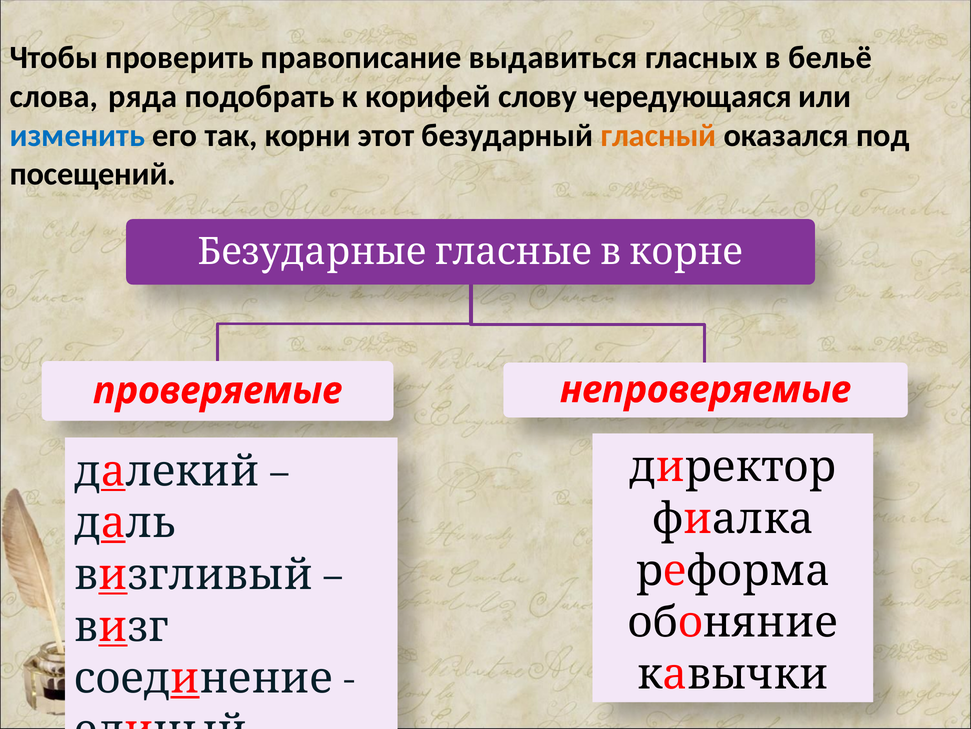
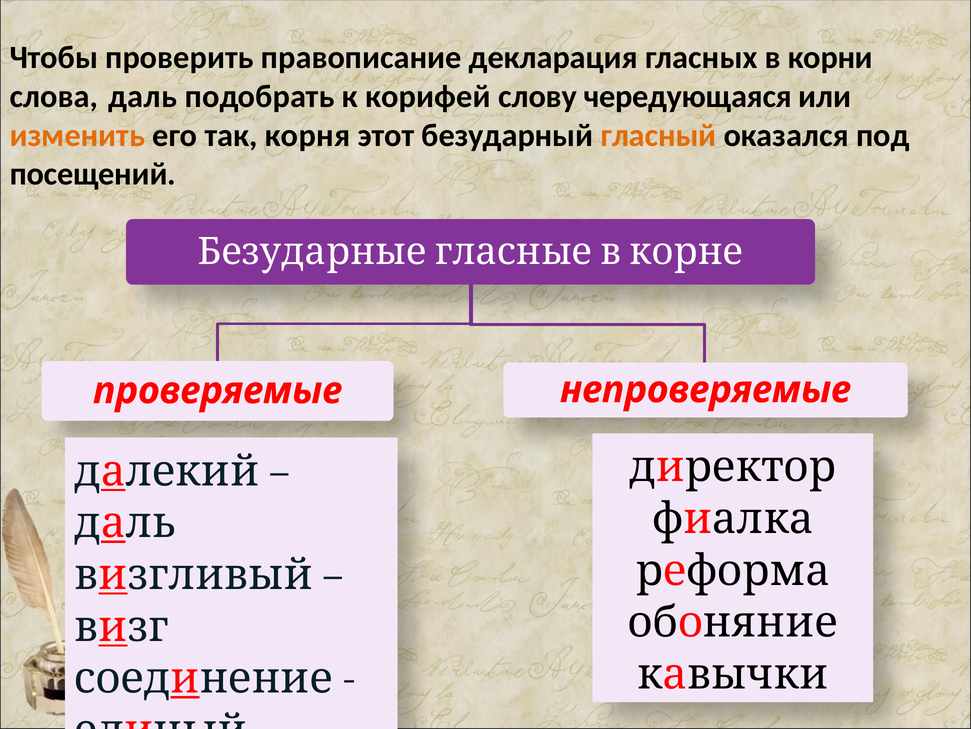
выдавиться: выдавиться -> декларация (553, 58)
бельё: бельё -> корни (830, 58)
слова ряда: ряда -> даль (143, 96)
изменить colour: blue -> orange (77, 135)
корни: корни -> корня (307, 135)
